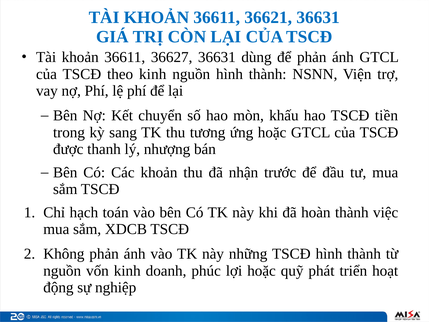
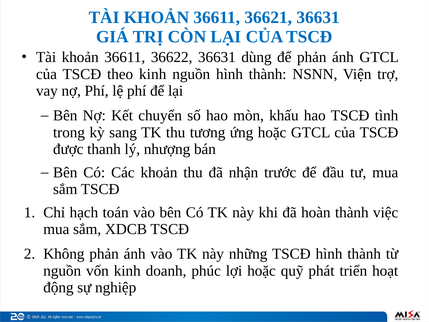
36627: 36627 -> 36622 (172, 57)
tiền: tiền -> tình (387, 116)
